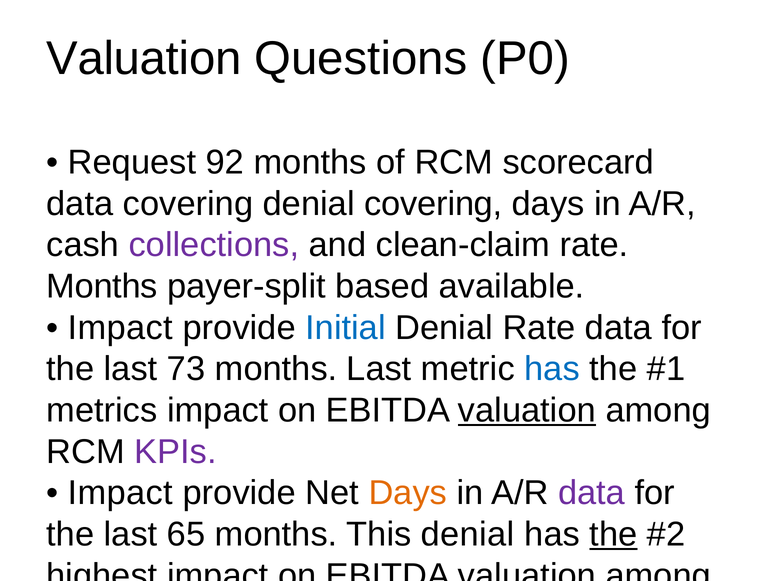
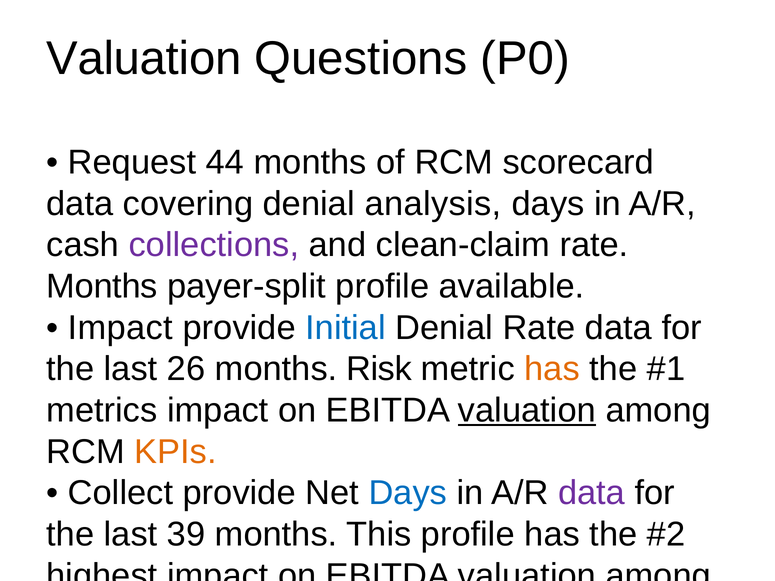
92: 92 -> 44 (225, 163)
denial covering: covering -> analysis (433, 204)
payer-split based: based -> profile (382, 287)
73: 73 -> 26 (186, 369)
months Last: Last -> Risk (379, 369)
has colour: blue -> orange (552, 369)
KPIs colour: purple -> orange (176, 452)
Impact: Impact -> Collect (121, 493)
Days colour: orange -> blue (408, 493)
65: 65 -> 39 (186, 535)
This denial: denial -> profile (468, 535)
the underline: present -> none (613, 535)
